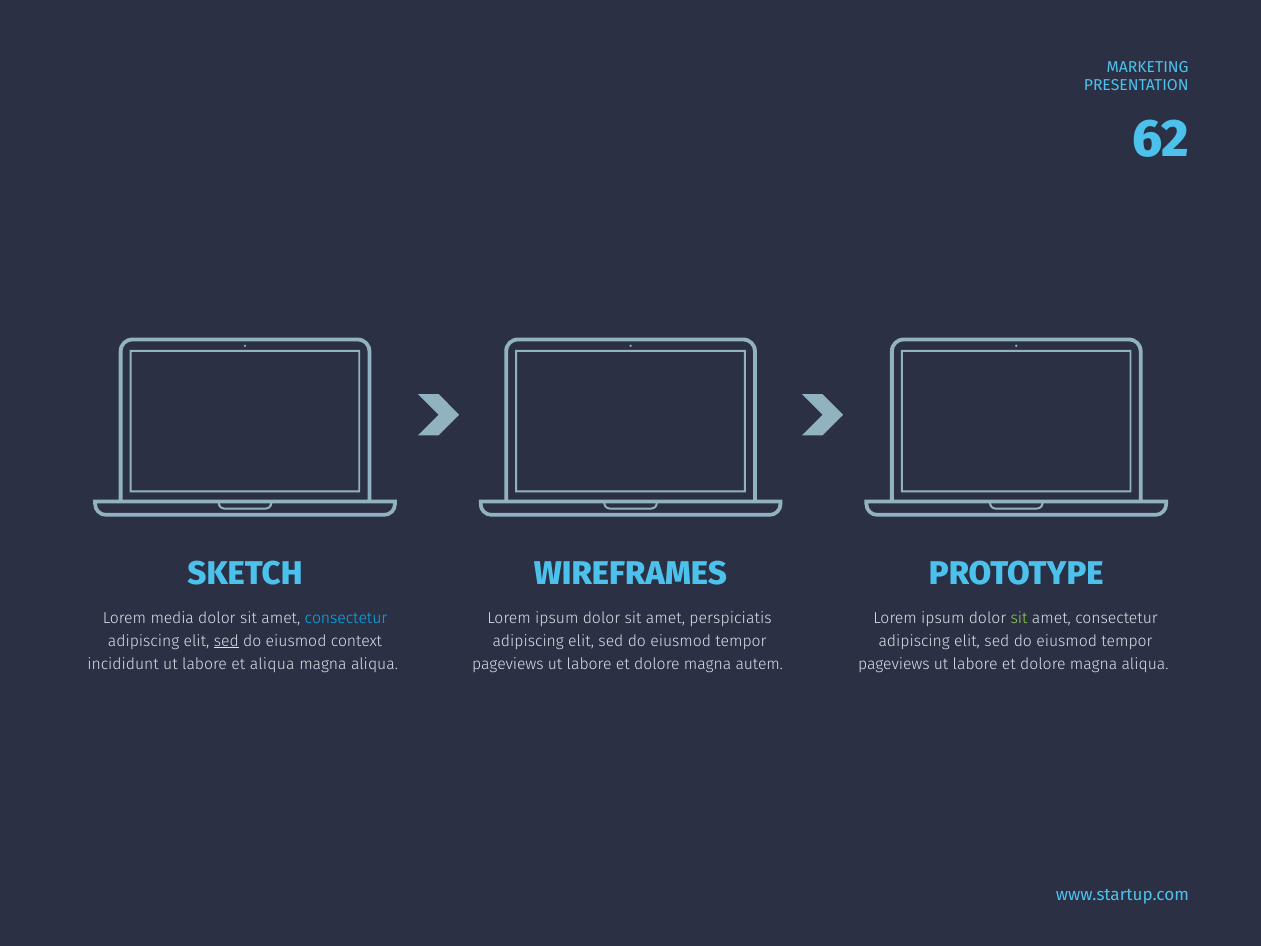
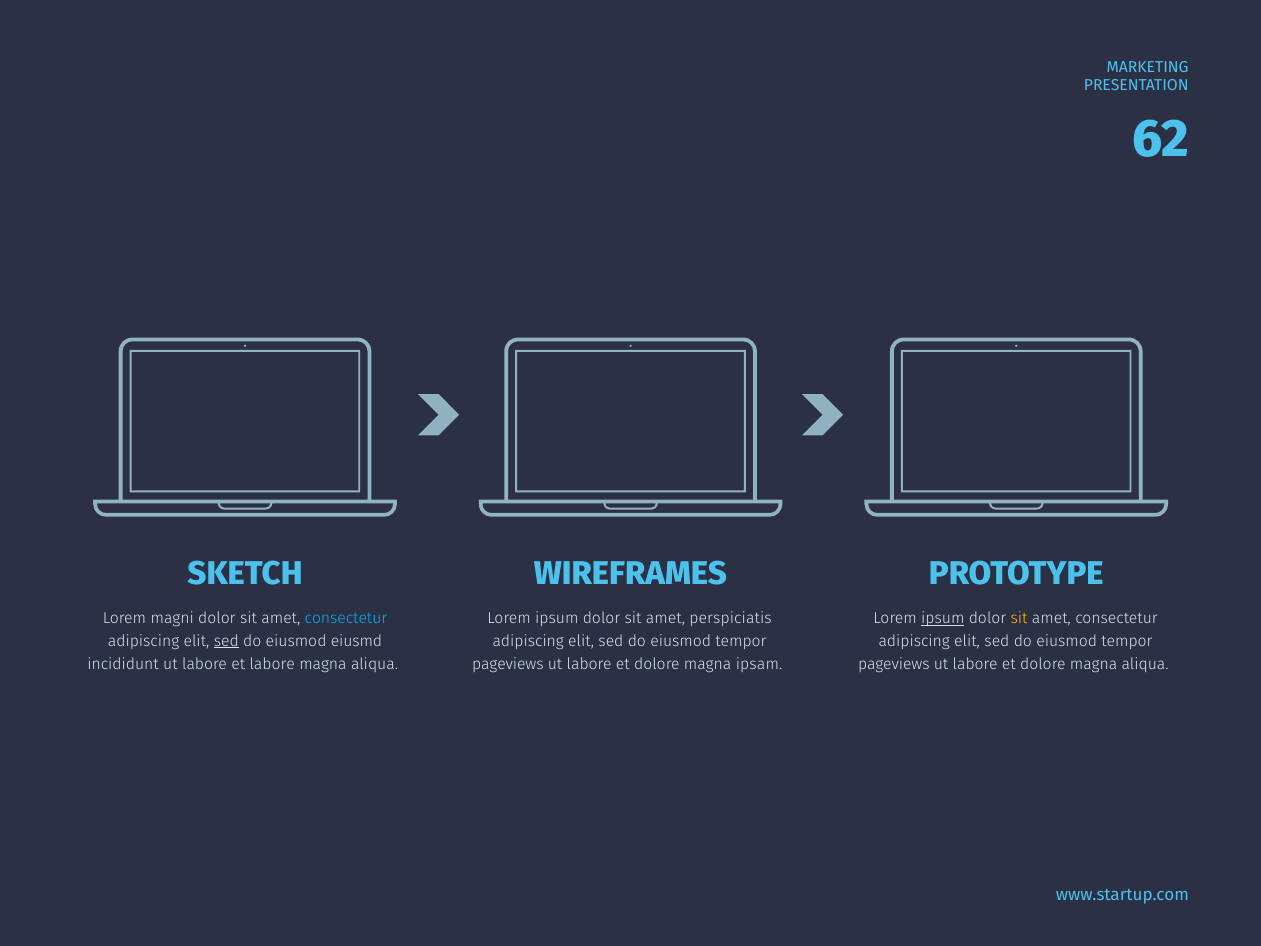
media: media -> magni (172, 618)
ipsum underline: none -> present (943, 618)
sit colour: light green -> yellow (1019, 618)
context: context -> eiusmd (356, 641)
et aliqua: aliqua -> labore (272, 664)
autem: autem -> ipsam (759, 664)
